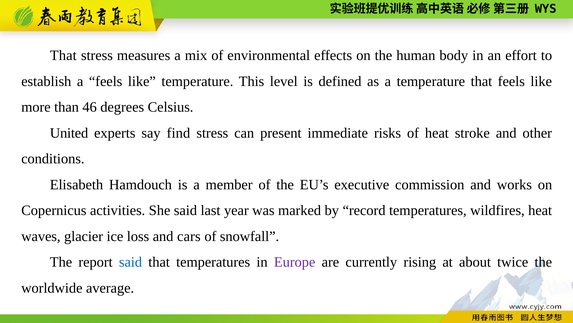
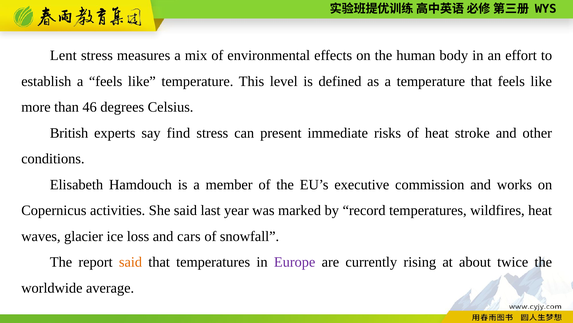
That: That -> Lent (63, 55)
United: United -> British (69, 133)
said colour: blue -> orange (131, 262)
